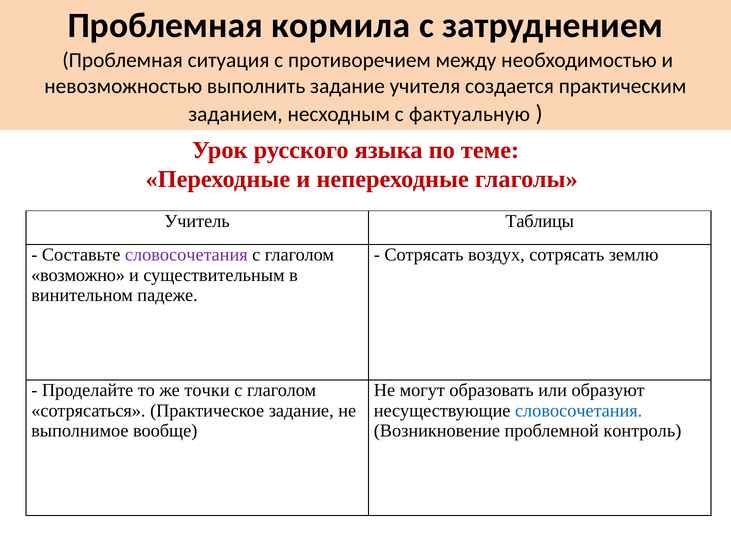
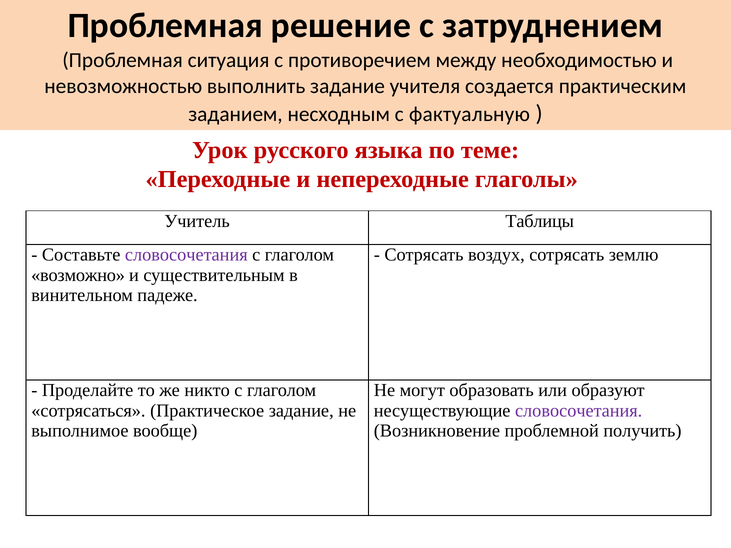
кормила: кормила -> решение (341, 26)
точки: точки -> никто (207, 391)
словосочетания colour: blue -> purple (579, 411)
контроль: контроль -> получить (642, 431)
